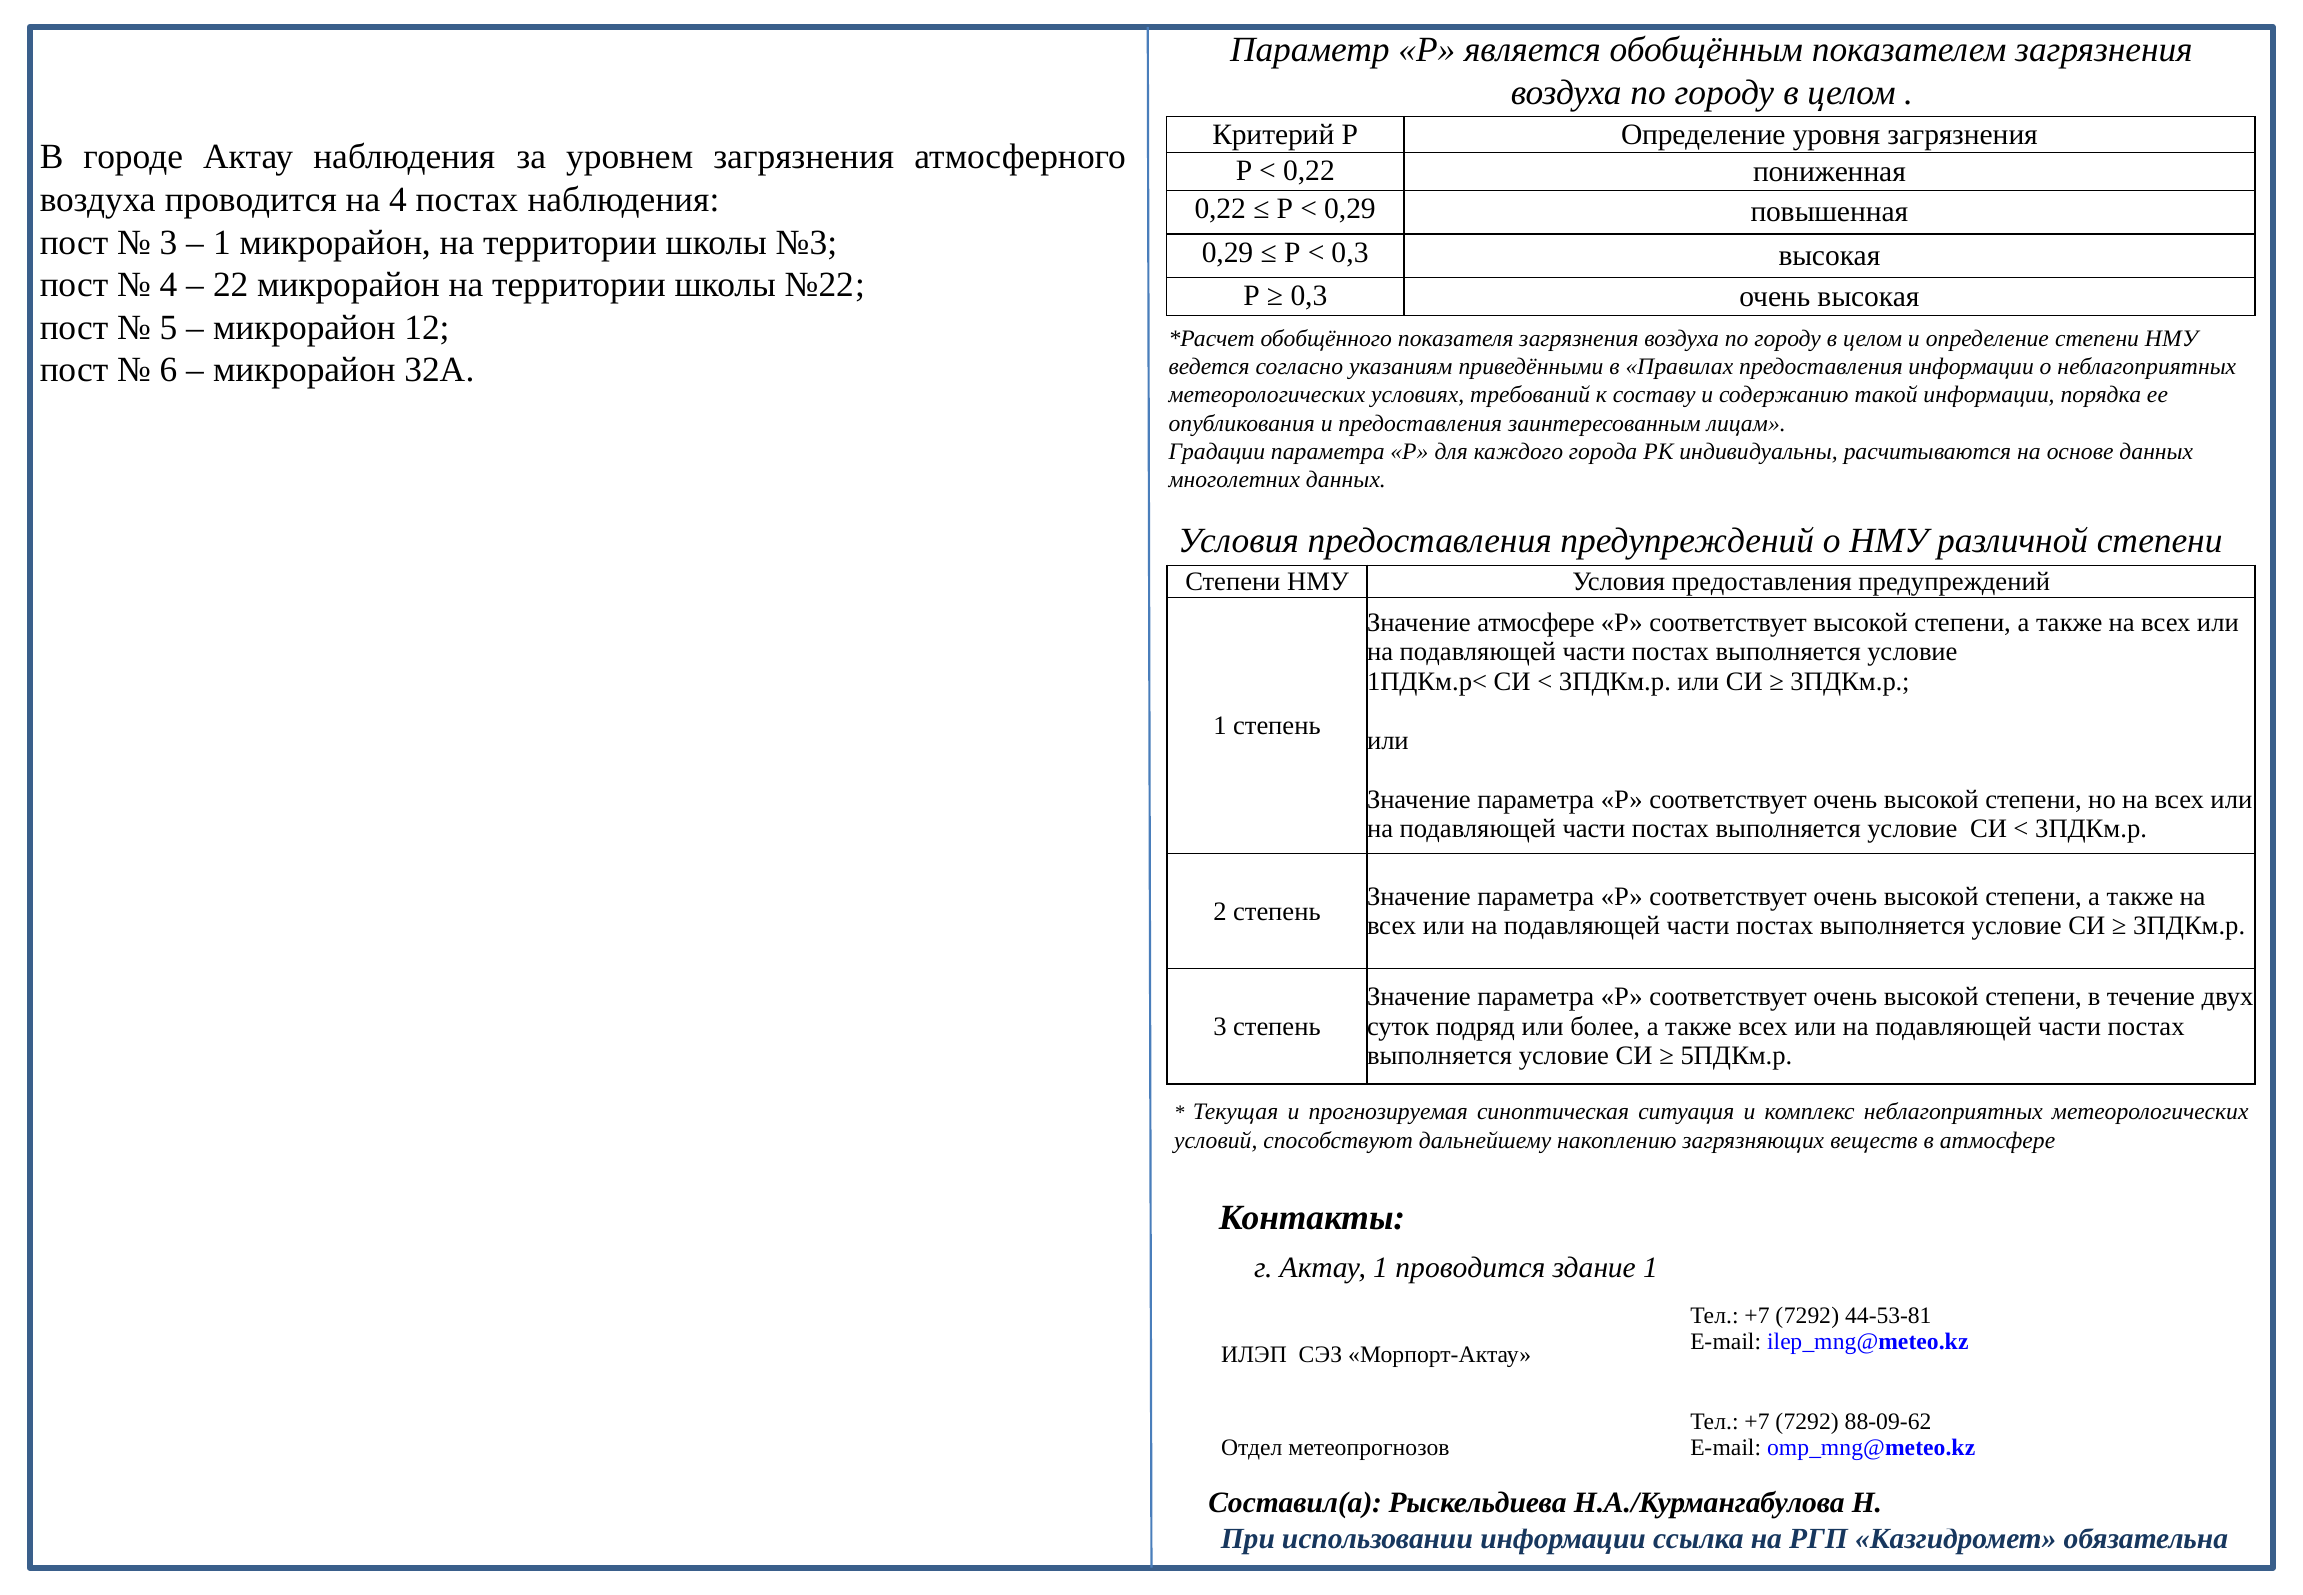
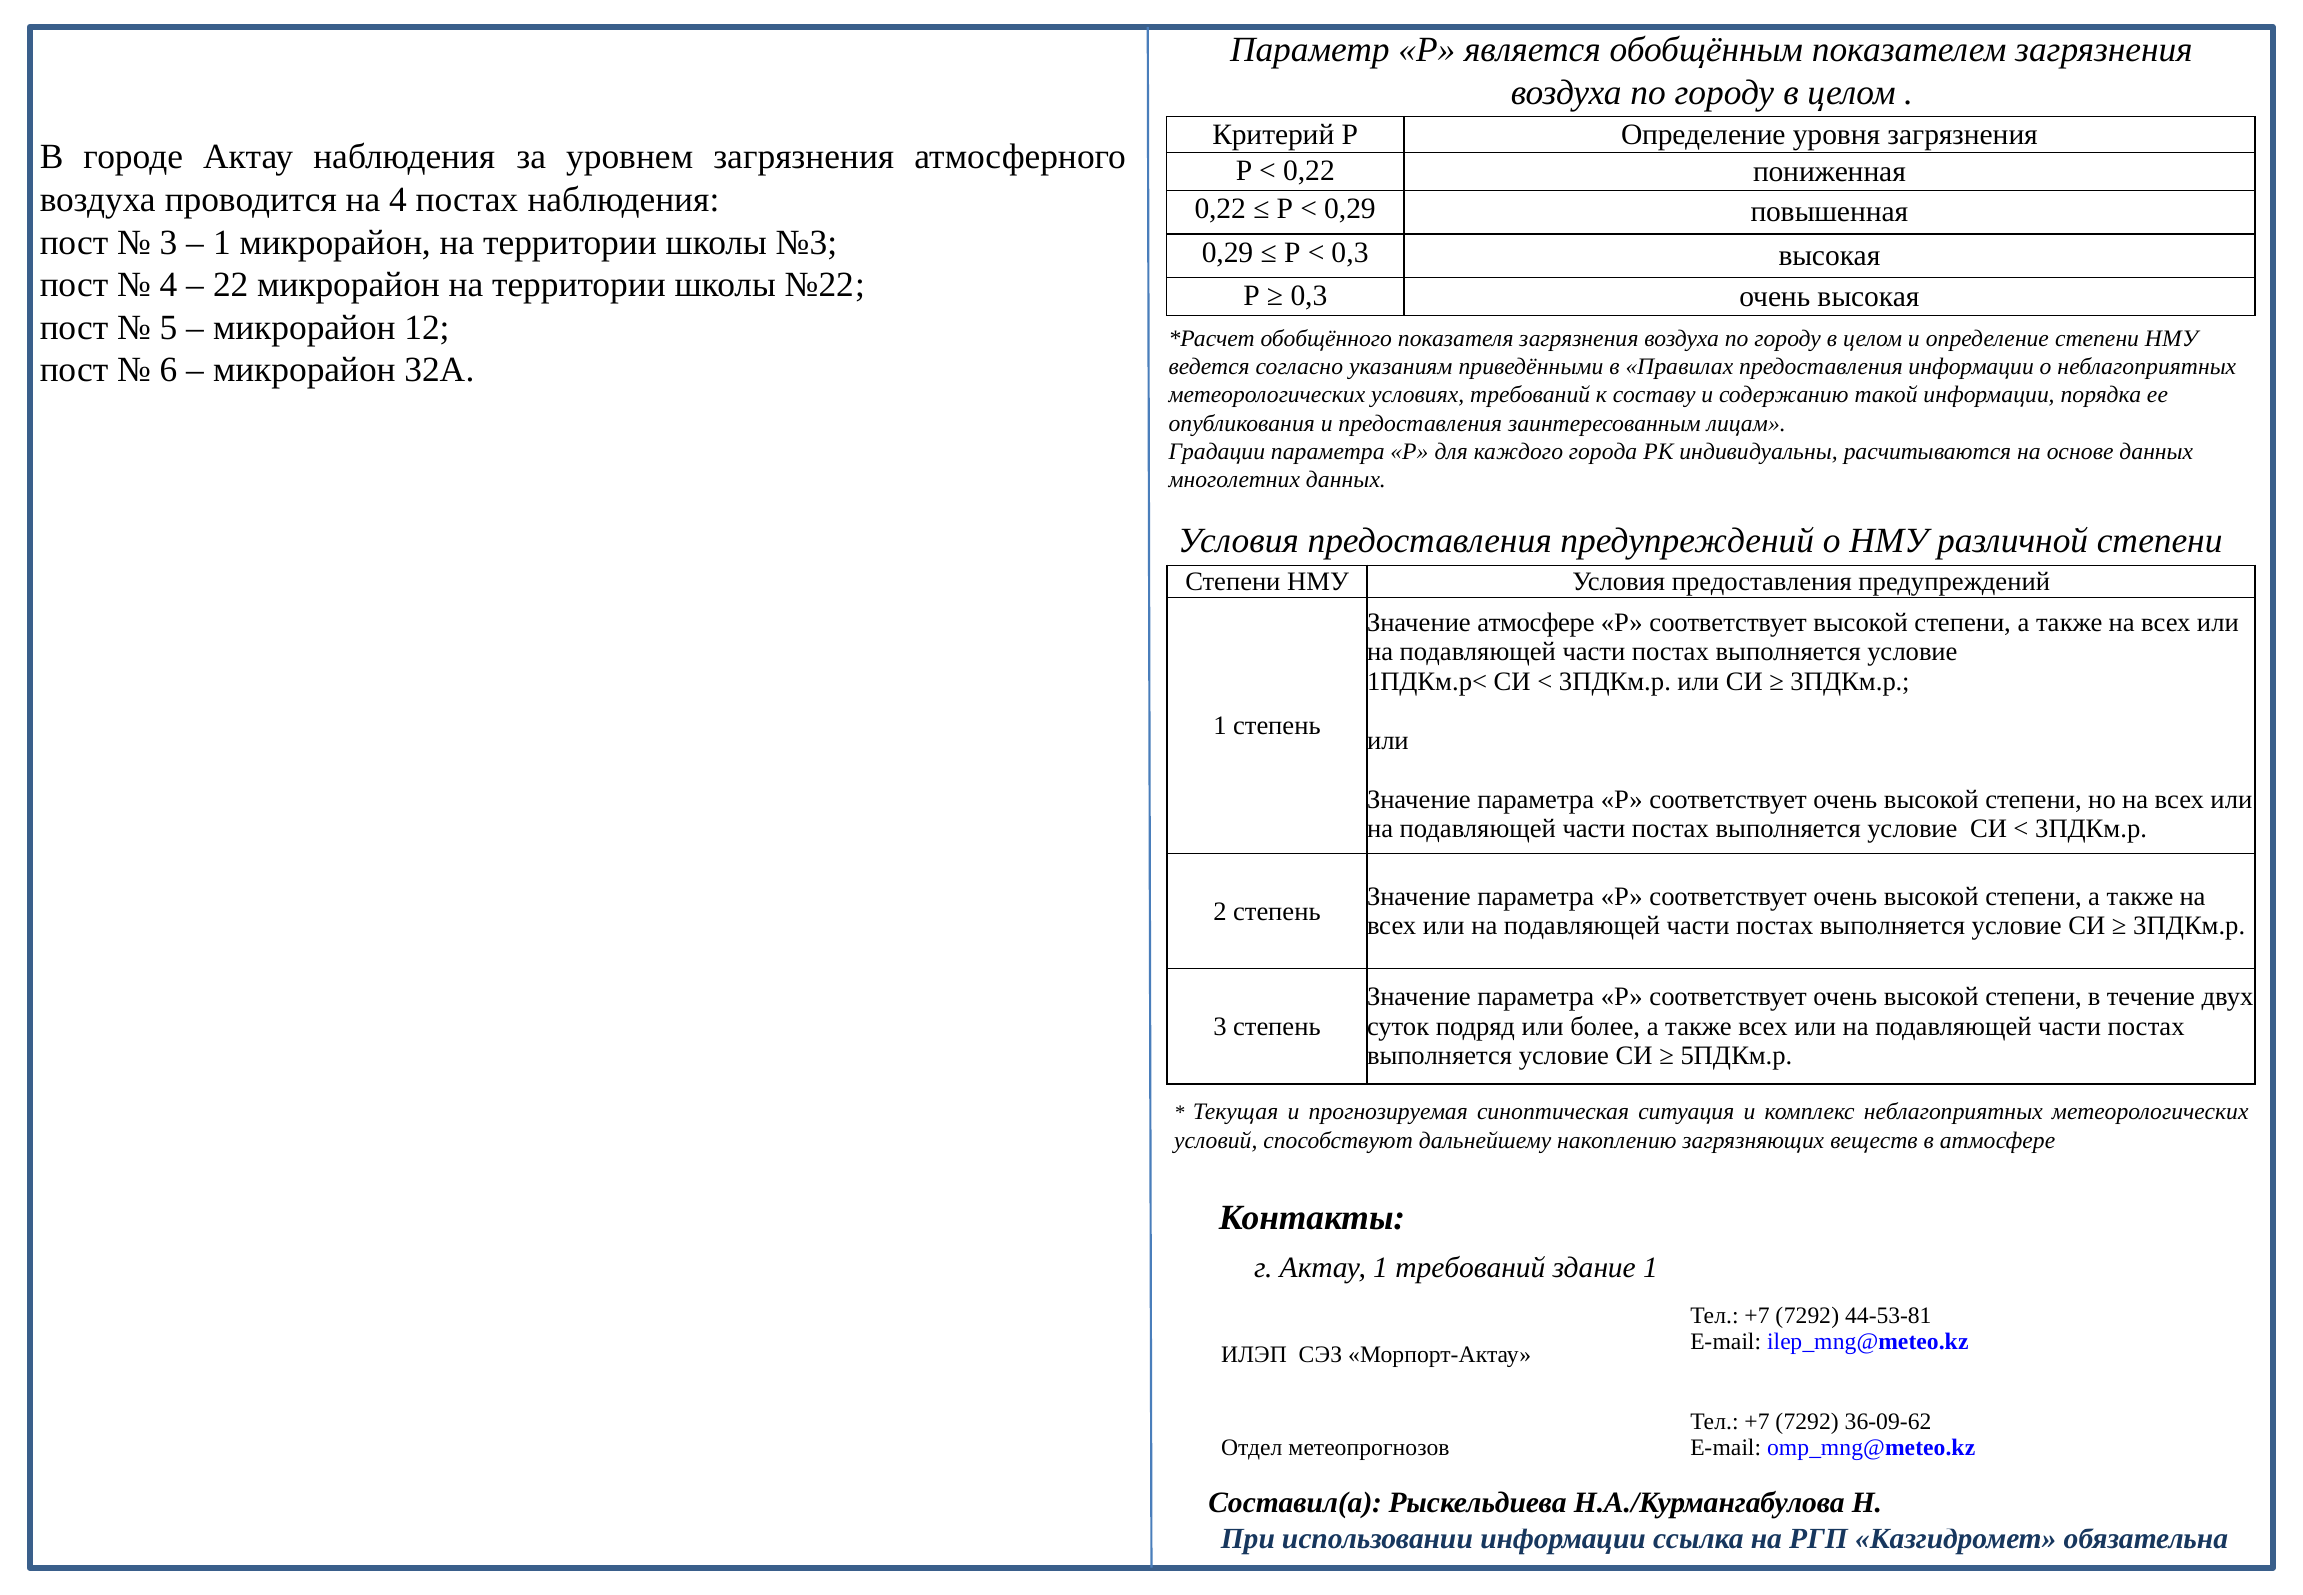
1 проводится: проводится -> требований (1470, 1267)
88-09-62: 88-09-62 -> 36-09-62 (1888, 1421)
